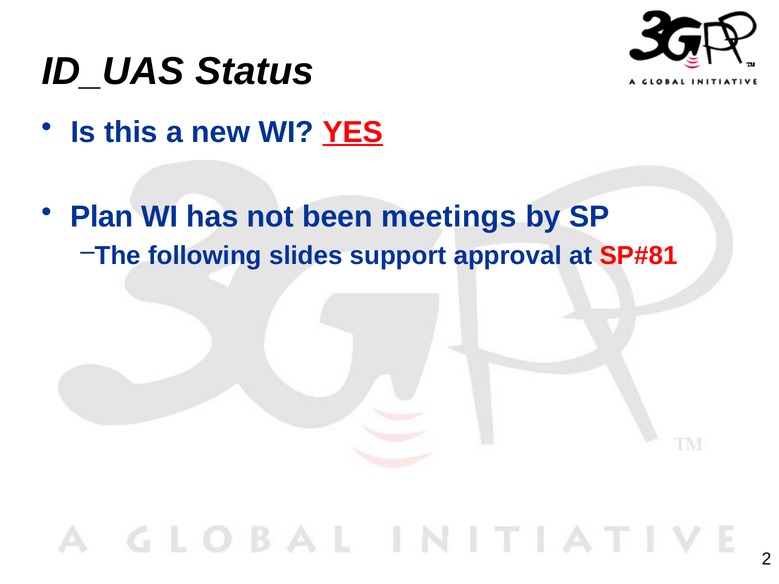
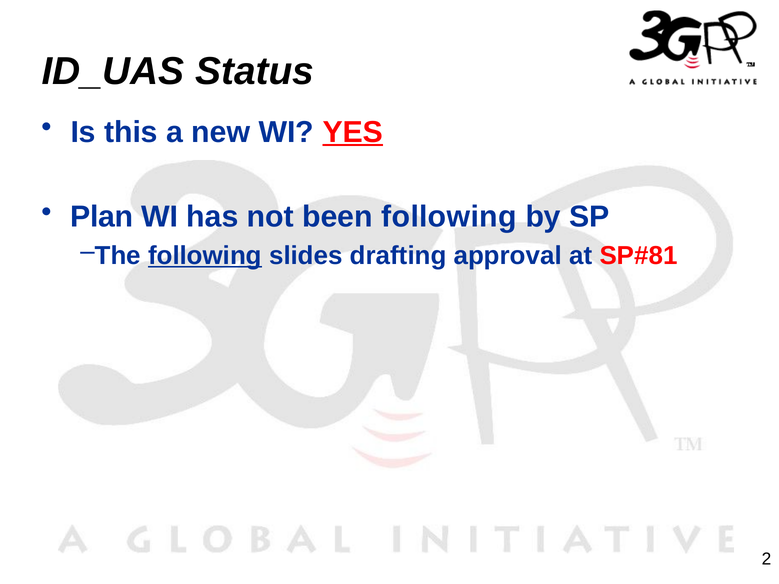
been meetings: meetings -> following (449, 217)
following underline: none -> present (205, 256)
support: support -> drafting (398, 256)
